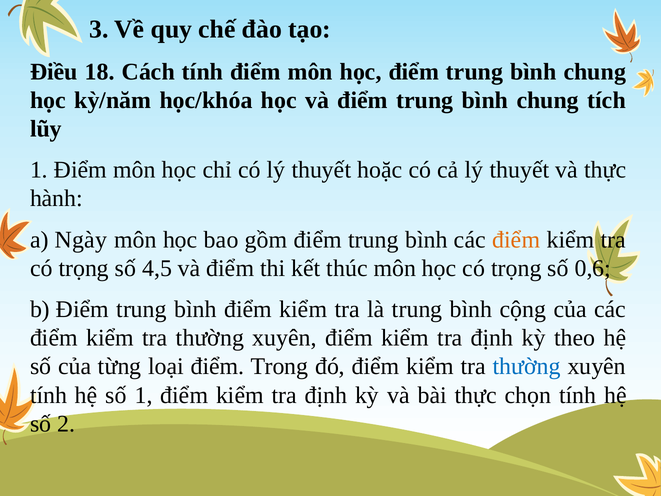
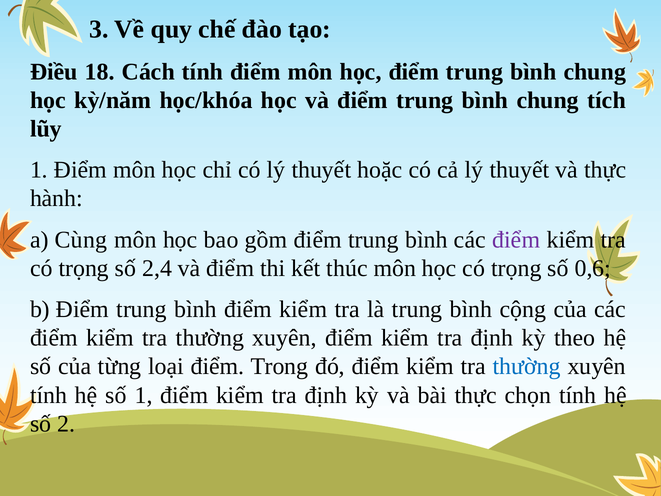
Ngày: Ngày -> Cùng (81, 240)
điểm colour: orange -> purple (516, 240)
4,5: 4,5 -> 2,4 (157, 268)
